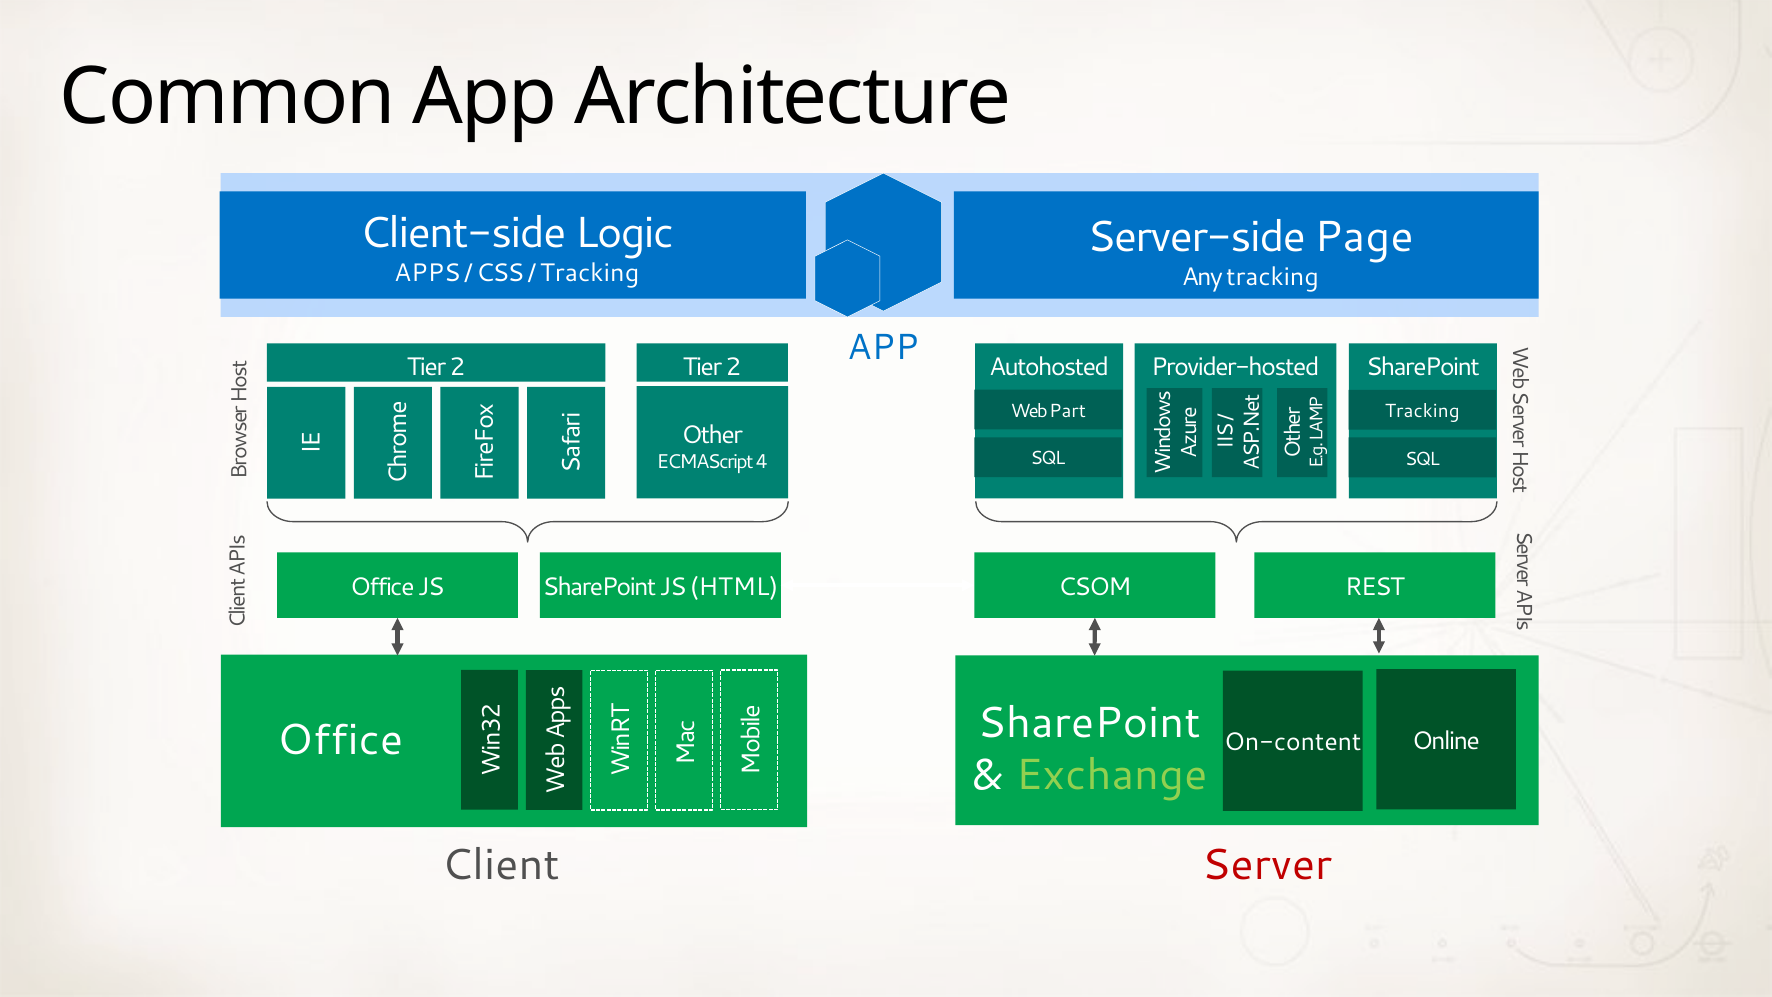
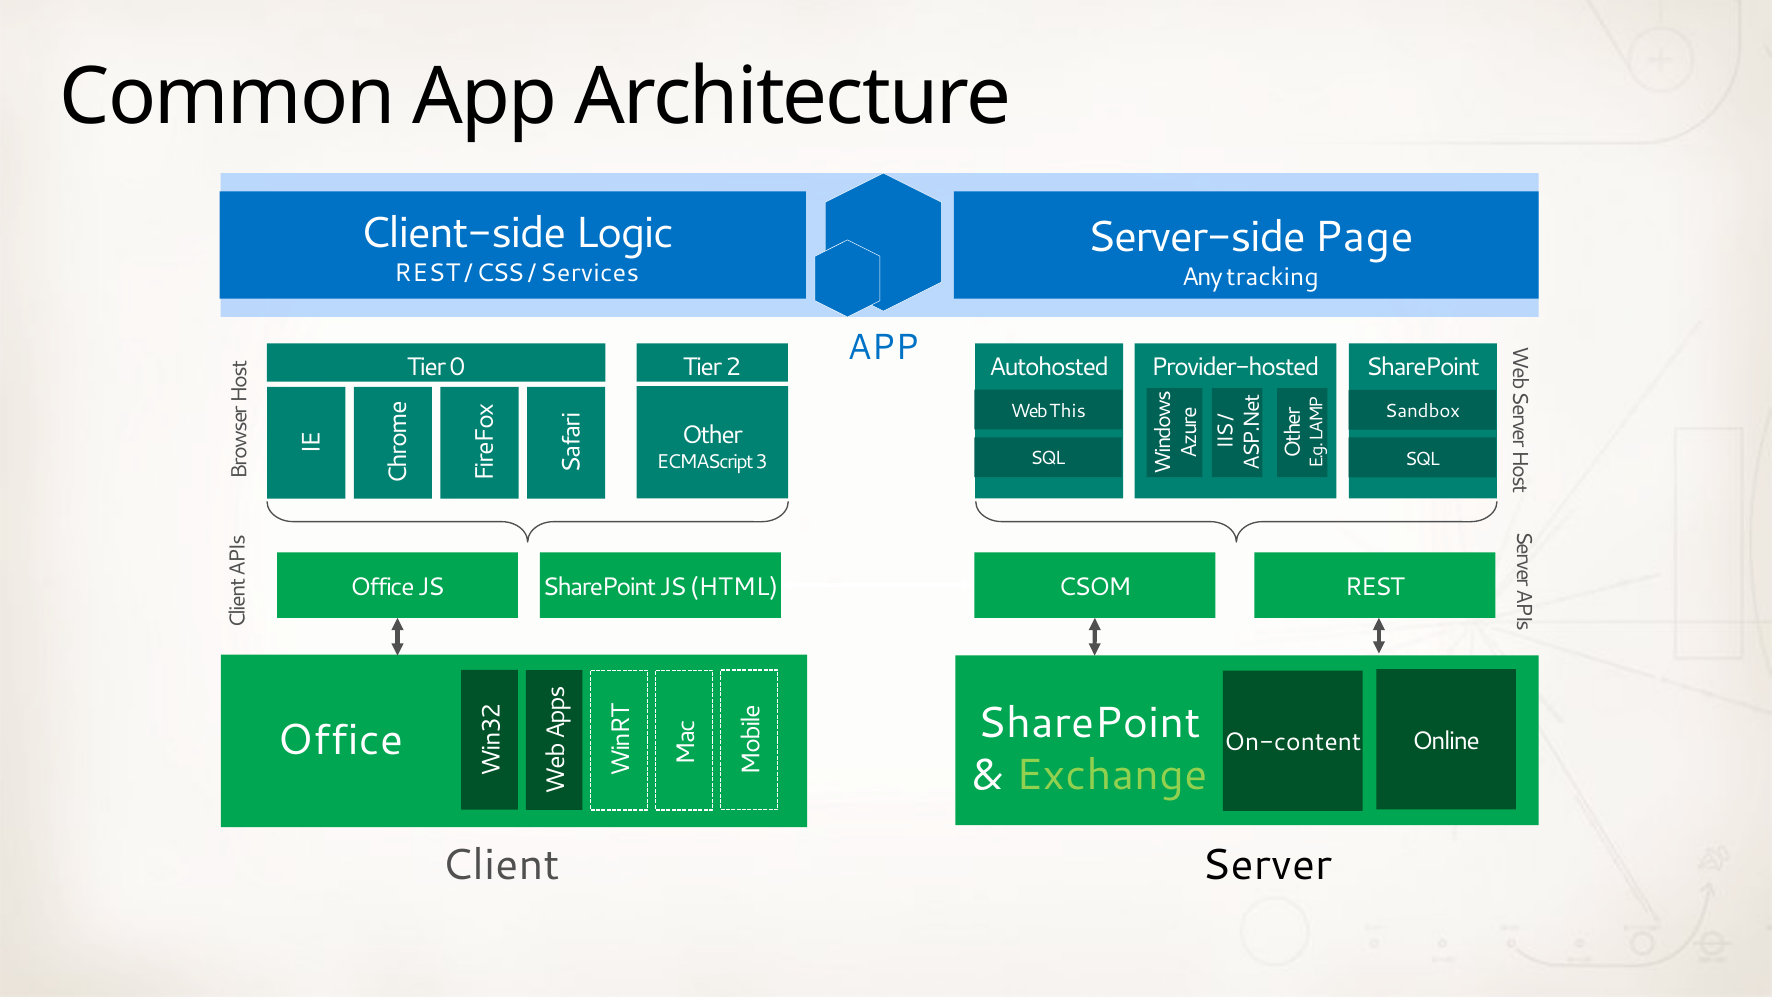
APPS: APPS -> REST (427, 273)
Tracking: Tracking -> Services (589, 273)
2: 2 -> 0 (457, 367)
Part: Part -> This (1068, 411)
Tracking: Tracking -> Sandbox (1422, 411)
ECMAScript 4: 4 -> 3 (762, 462)
Server colour: red -> black (1267, 864)
